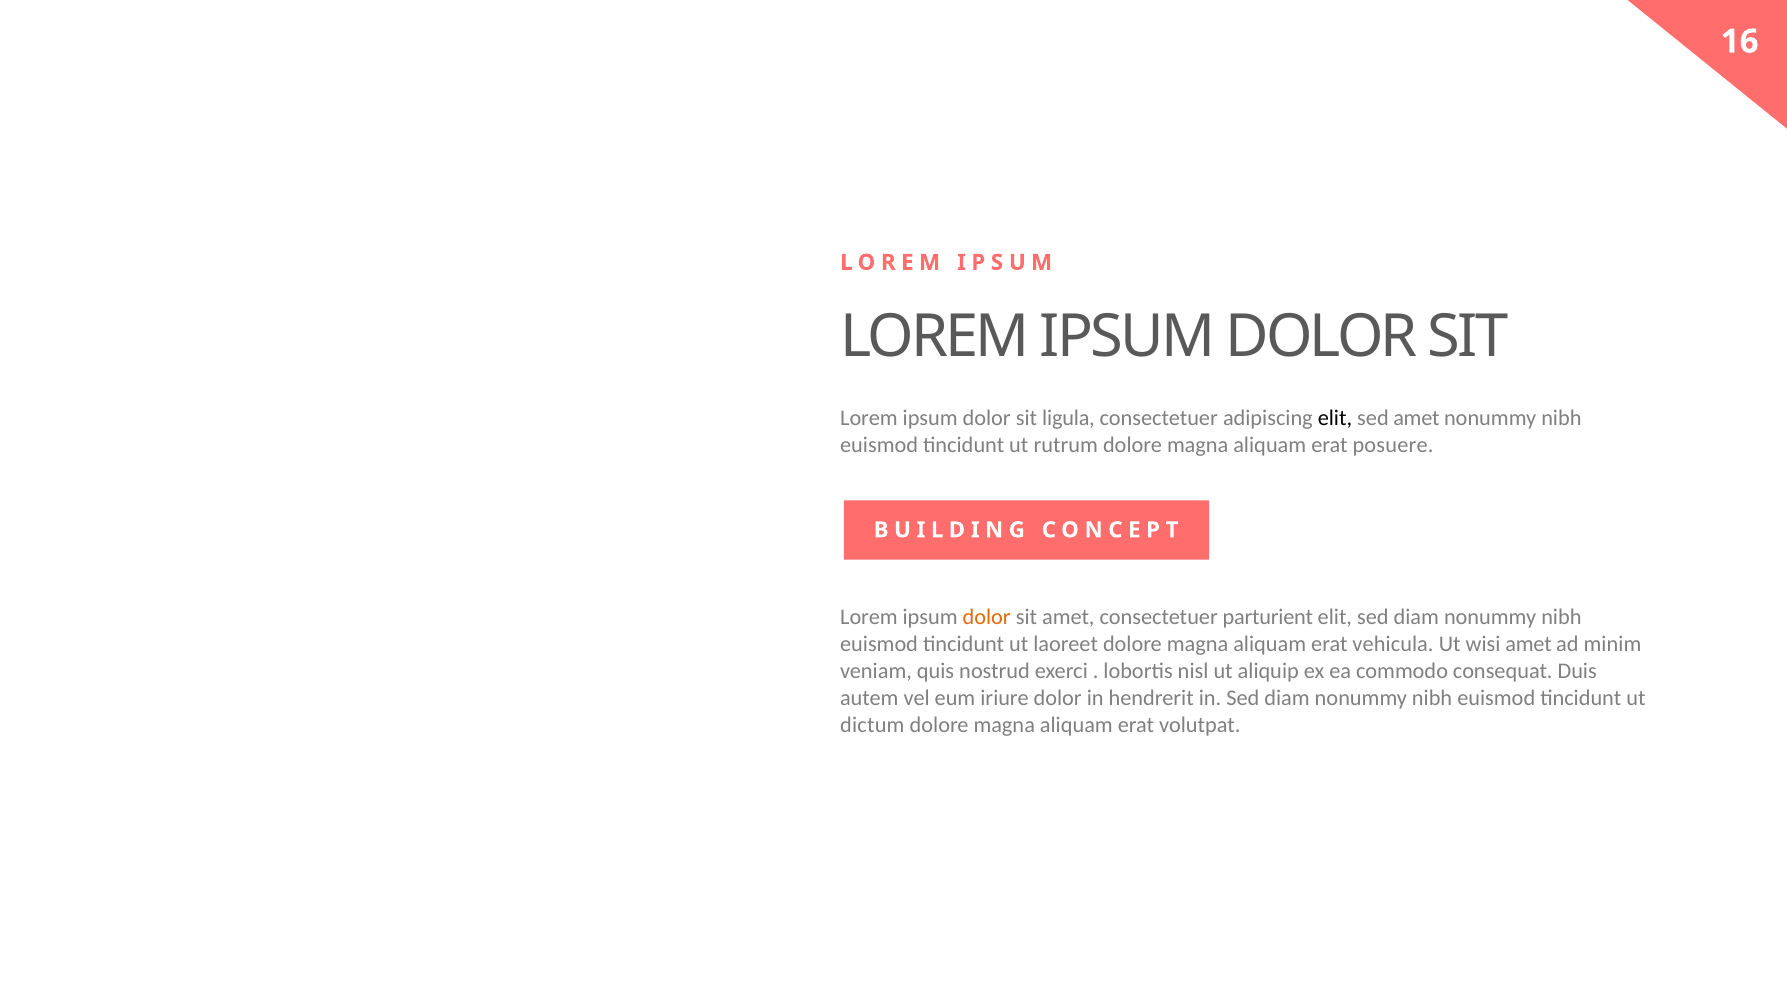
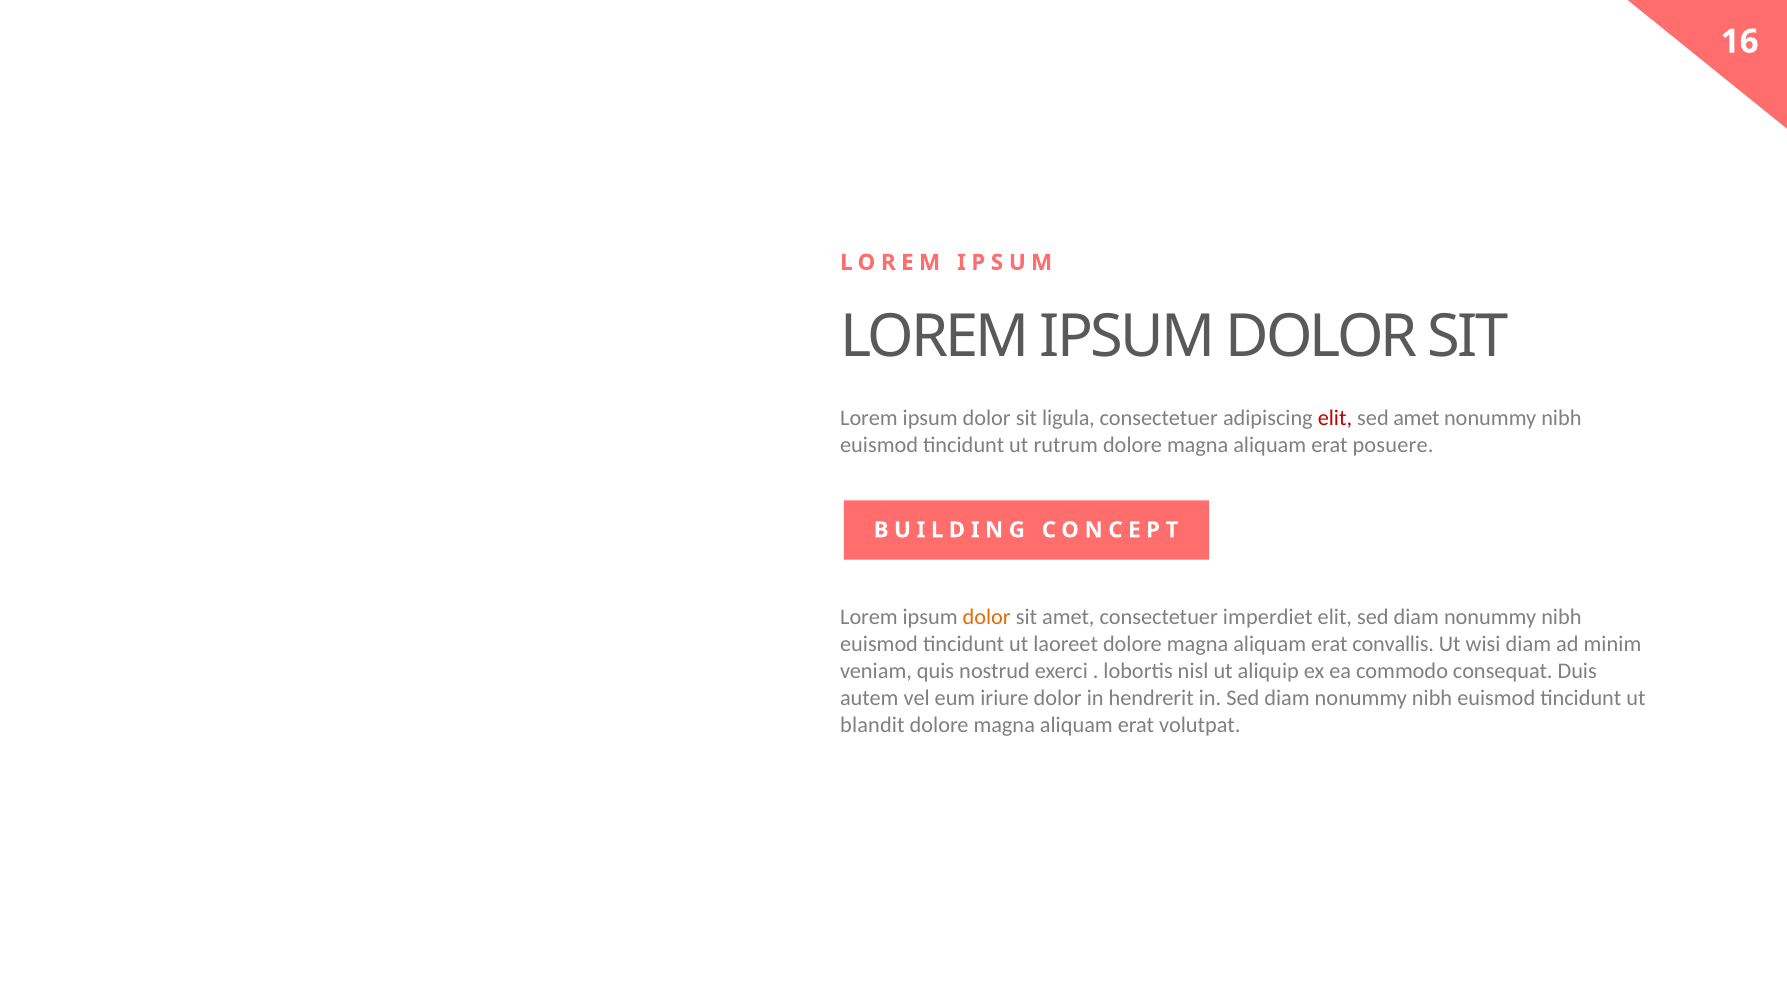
elit colour: black -> red (1335, 418)
parturient: parturient -> imperdiet (1268, 618)
vehicula: vehicula -> convallis (1393, 644)
wisi amet: amet -> diam (1528, 644)
dictum: dictum -> blandit (872, 725)
